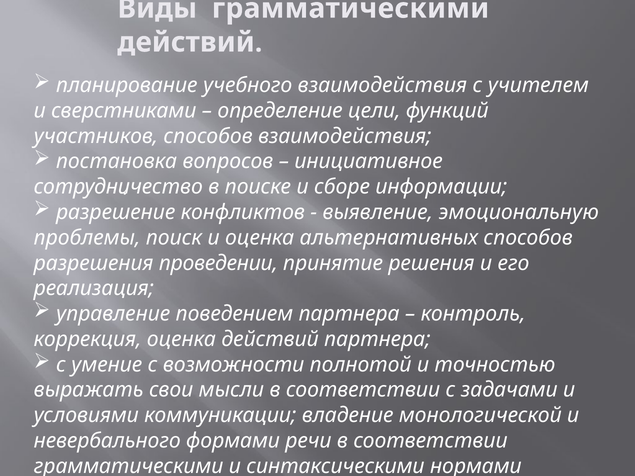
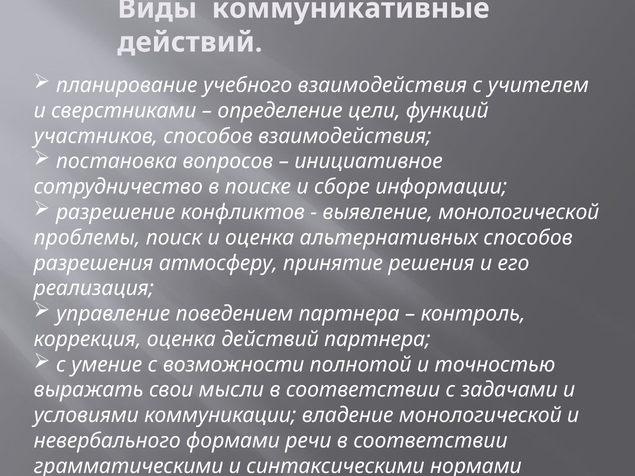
Виды грамматическими: грамматическими -> коммуникативные (351, 8)
выявление эмоциональную: эмоциональную -> монологической (519, 212)
проведении: проведении -> атмосферу (218, 263)
